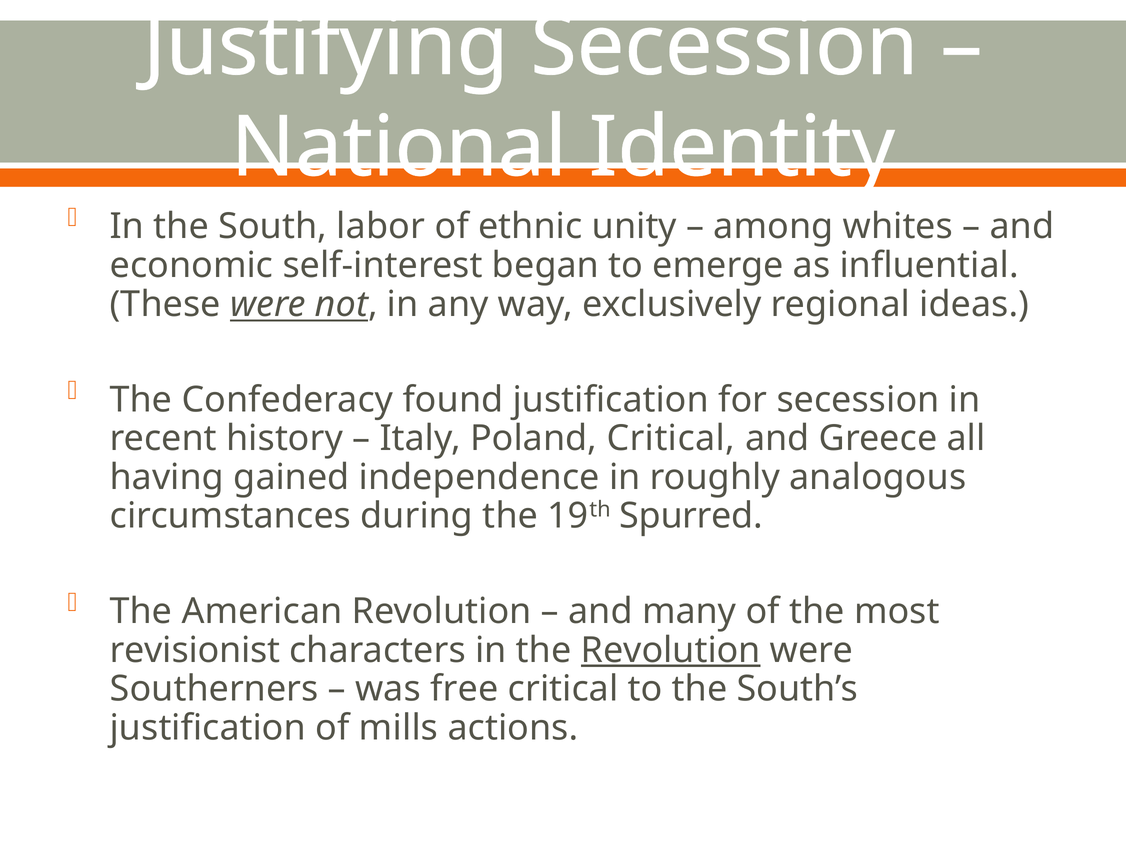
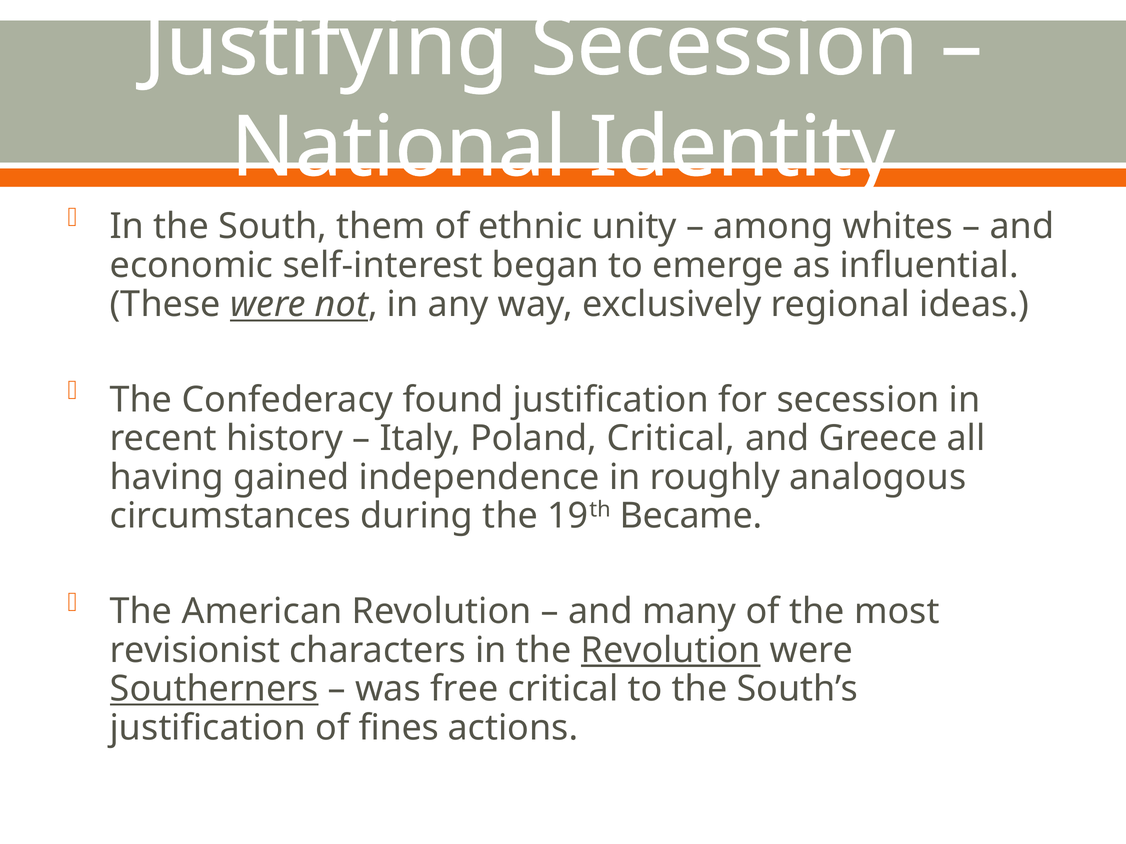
labor: labor -> them (381, 227)
Spurred: Spurred -> Became (691, 516)
Southerners underline: none -> present (214, 689)
mills: mills -> fines (399, 728)
